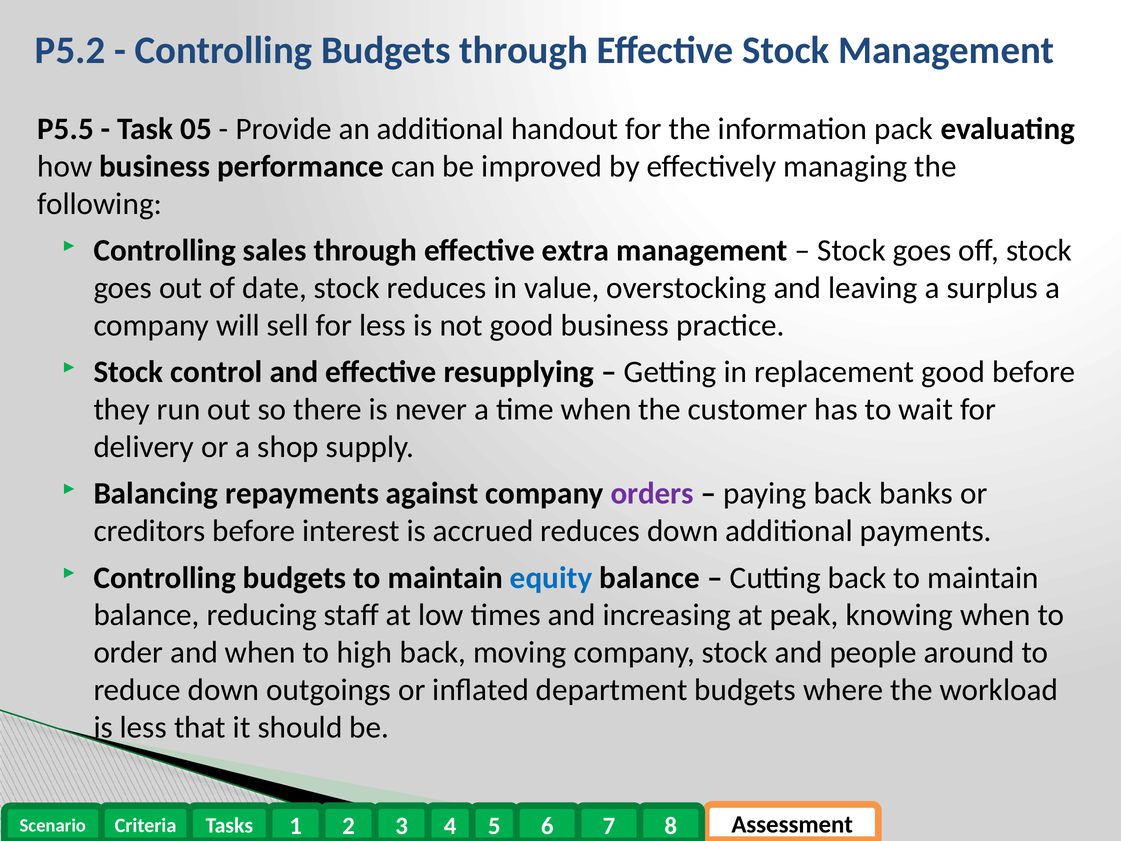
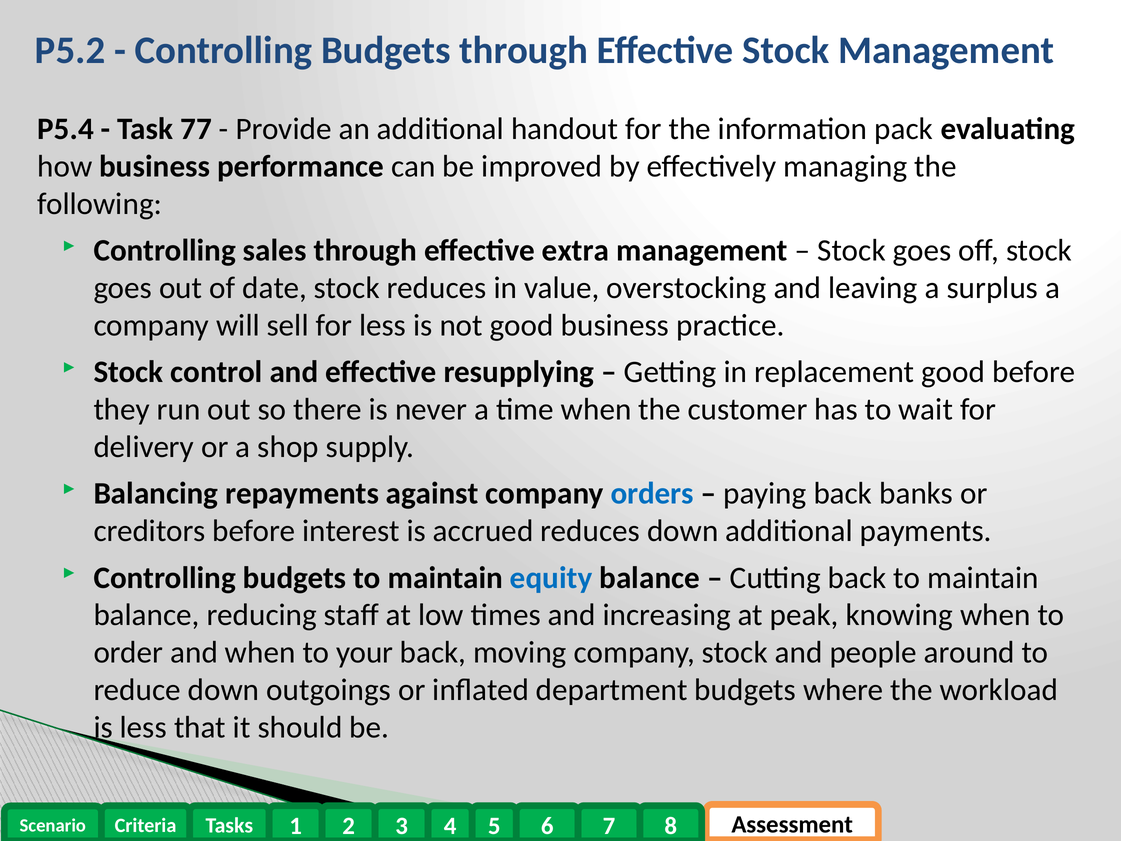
P5.5: P5.5 -> P5.4 (66, 129)
05: 05 -> 77 (196, 129)
orders colour: purple -> blue (652, 493)
high: high -> your (365, 652)
